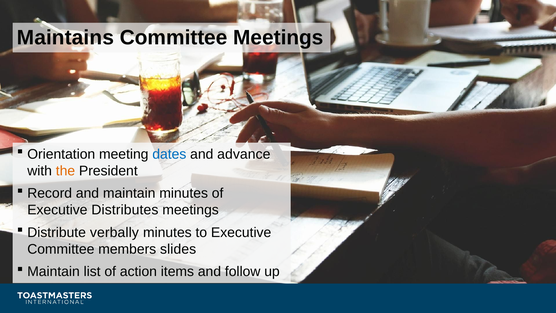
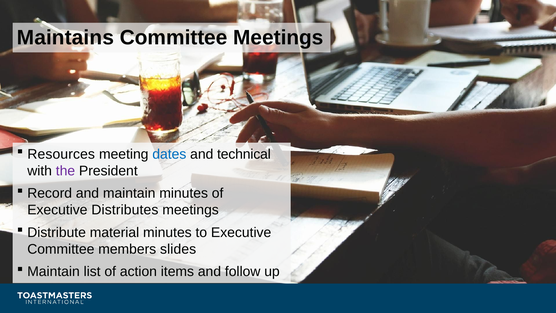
Orientation: Orientation -> Resources (61, 154)
advance: advance -> technical (244, 154)
the colour: orange -> purple (65, 171)
verbally: verbally -> material (114, 232)
